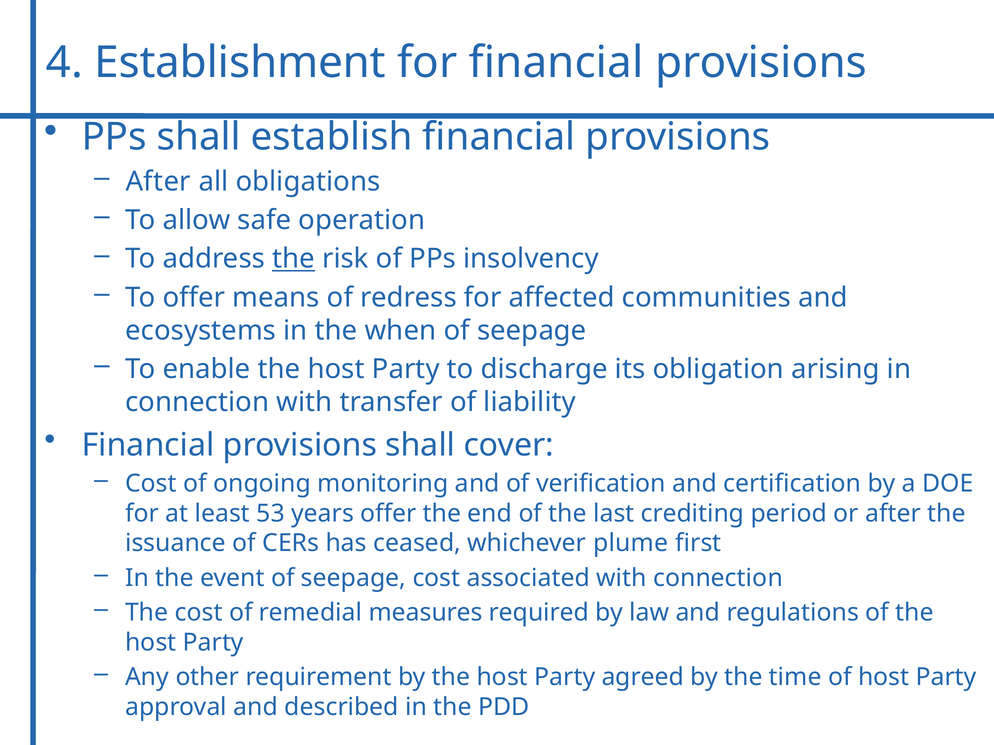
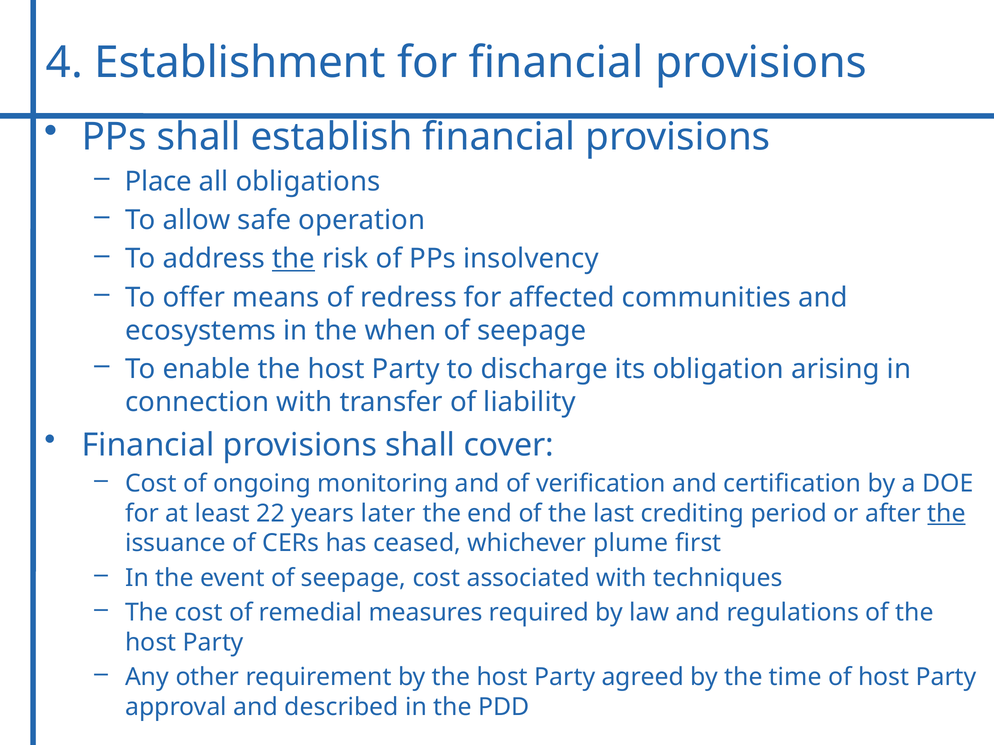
After: After -> Place (158, 182)
53: 53 -> 22 (271, 514)
years offer: offer -> later (388, 514)
the underline: none -> present (946, 514)
with connection: connection -> techniques (718, 578)
